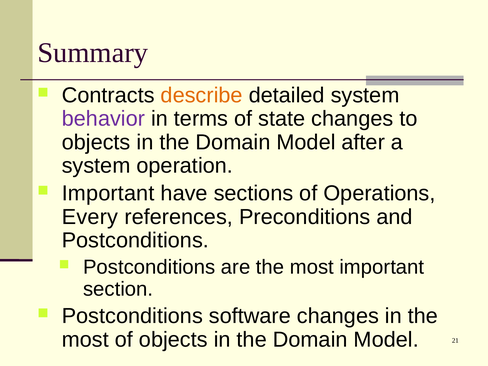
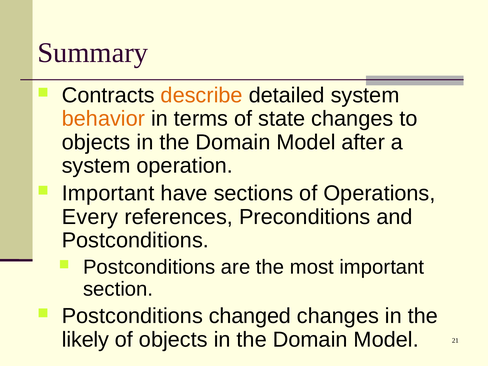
behavior colour: purple -> orange (103, 119)
software: software -> changed (250, 316)
most: most -> likely (85, 340)
